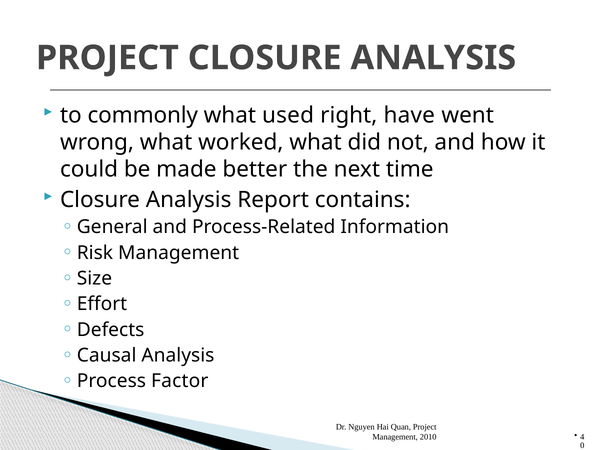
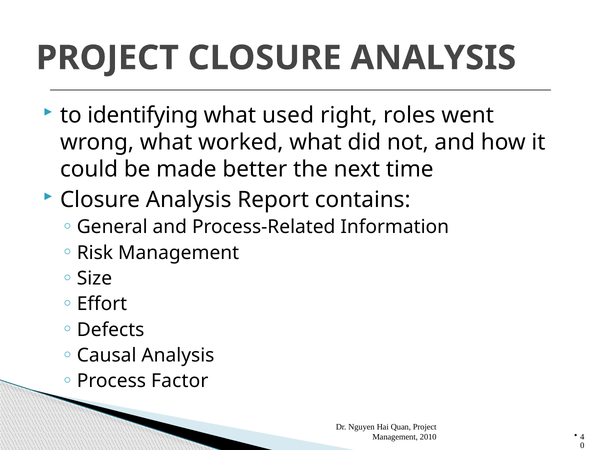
commonly: commonly -> identifying (143, 115)
have: have -> roles (409, 115)
